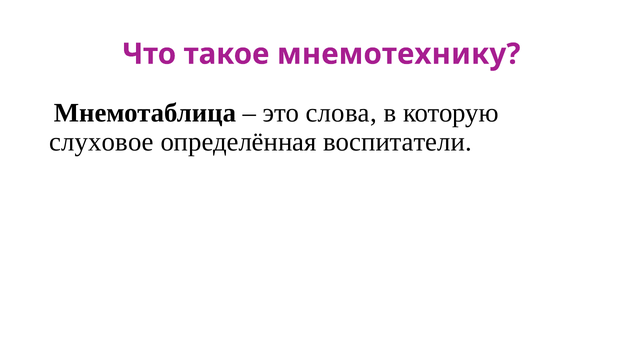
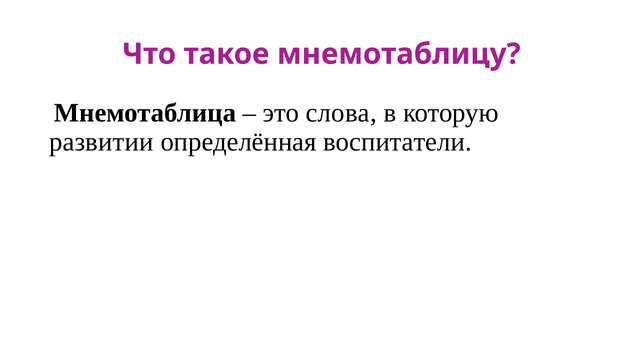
мнемотехнику: мнемотехнику -> мнемотаблицу (399, 54)
слуховое: слуховое -> развитии (101, 142)
